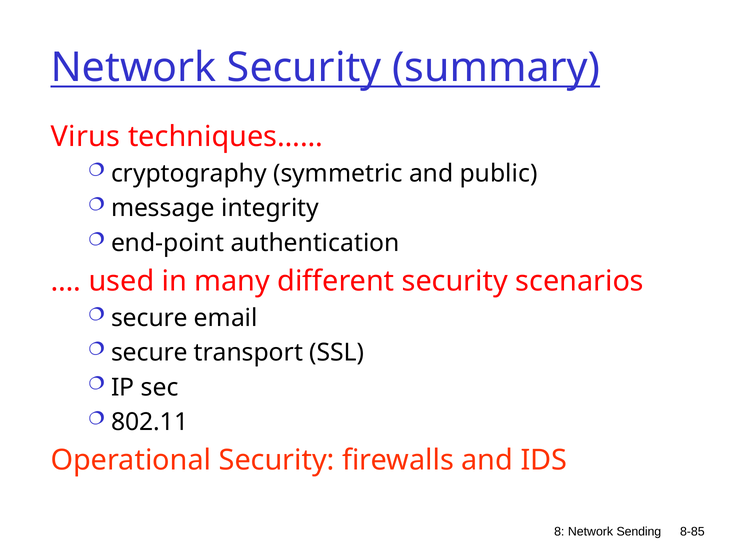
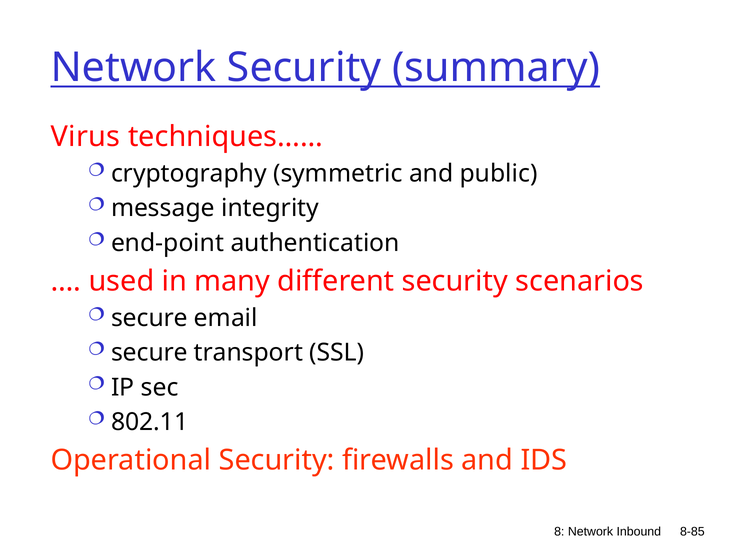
Sending: Sending -> Inbound (639, 531)
